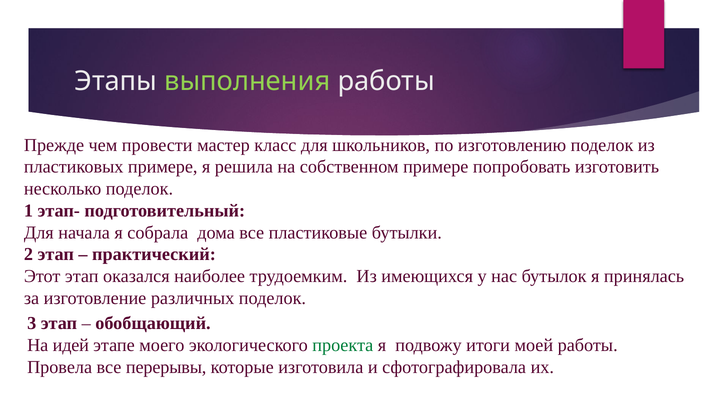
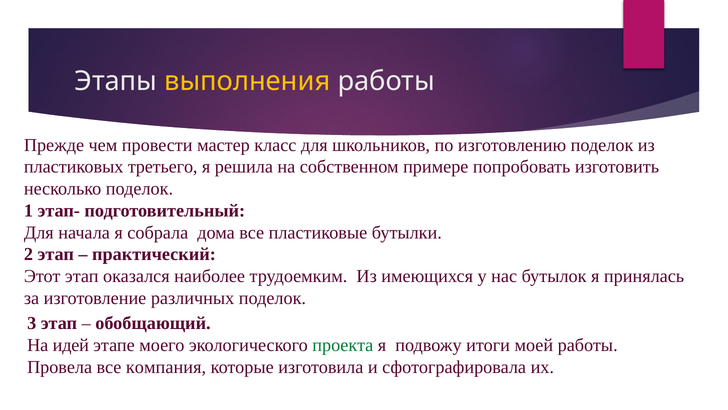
выполнения colour: light green -> yellow (247, 81)
пластиковых примере: примере -> третьего (163, 167)
перерывы: перерывы -> компания (166, 367)
